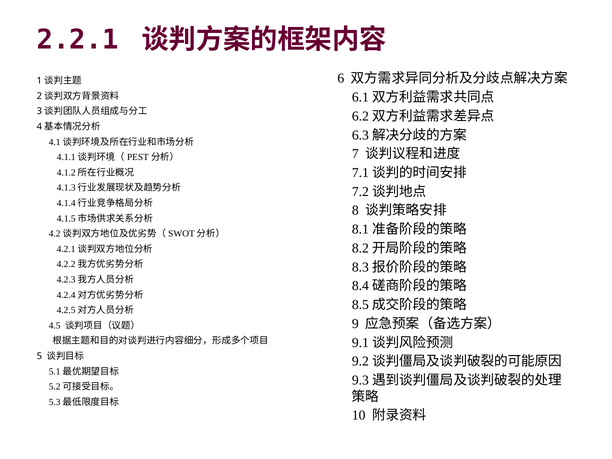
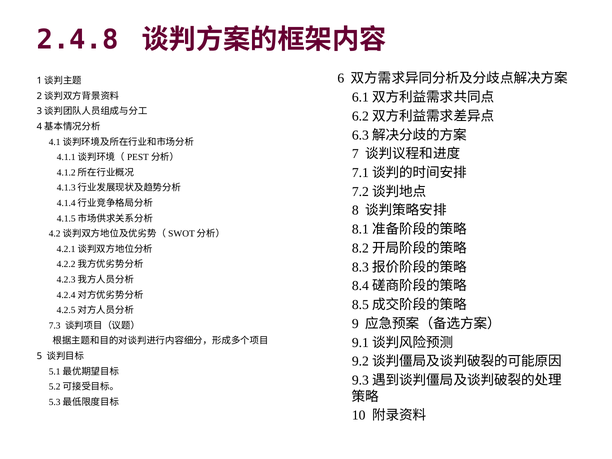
2.2.1: 2.2.1 -> 2.4.8 (78, 40)
4.5: 4.5 -> 7.3 (55, 326)
